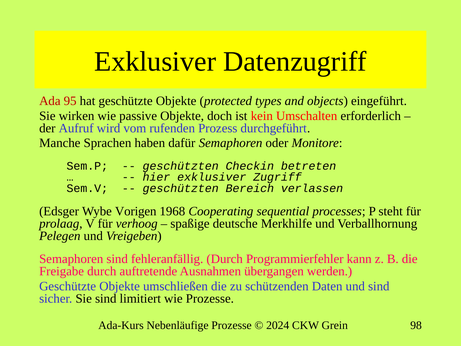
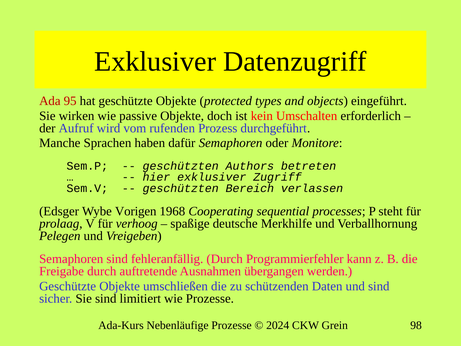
Checkin: Checkin -> Authors (250, 166)
